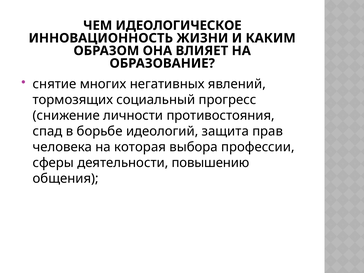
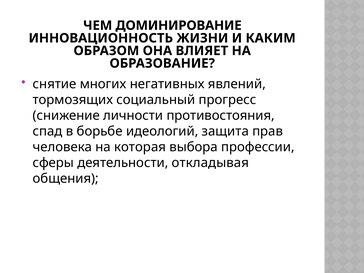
ИДЕОЛОГИЧЕСКОЕ: ИДЕОЛОГИЧЕСКОЕ -> ДОМИНИРОВАНИЕ (179, 26)
повышению: повышению -> откладывая (210, 163)
